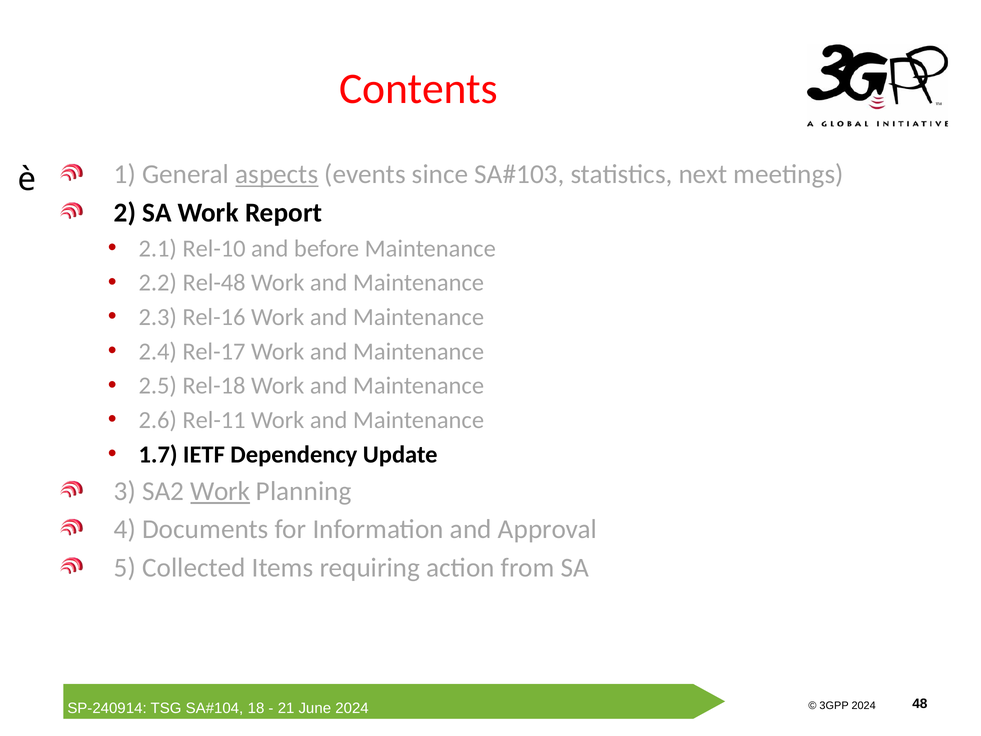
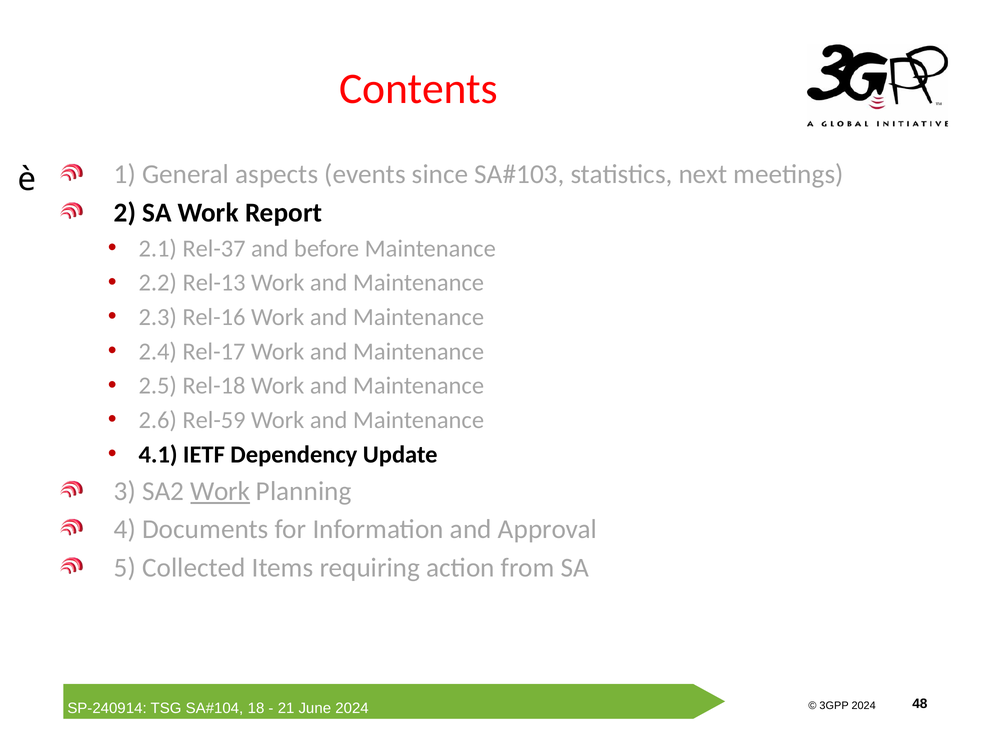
aspects underline: present -> none (277, 174)
Rel-10: Rel-10 -> Rel-37 (214, 248)
Rel-48: Rel-48 -> Rel-13 (214, 283)
Rel-11: Rel-11 -> Rel-59 (214, 420)
1.7: 1.7 -> 4.1 (158, 454)
